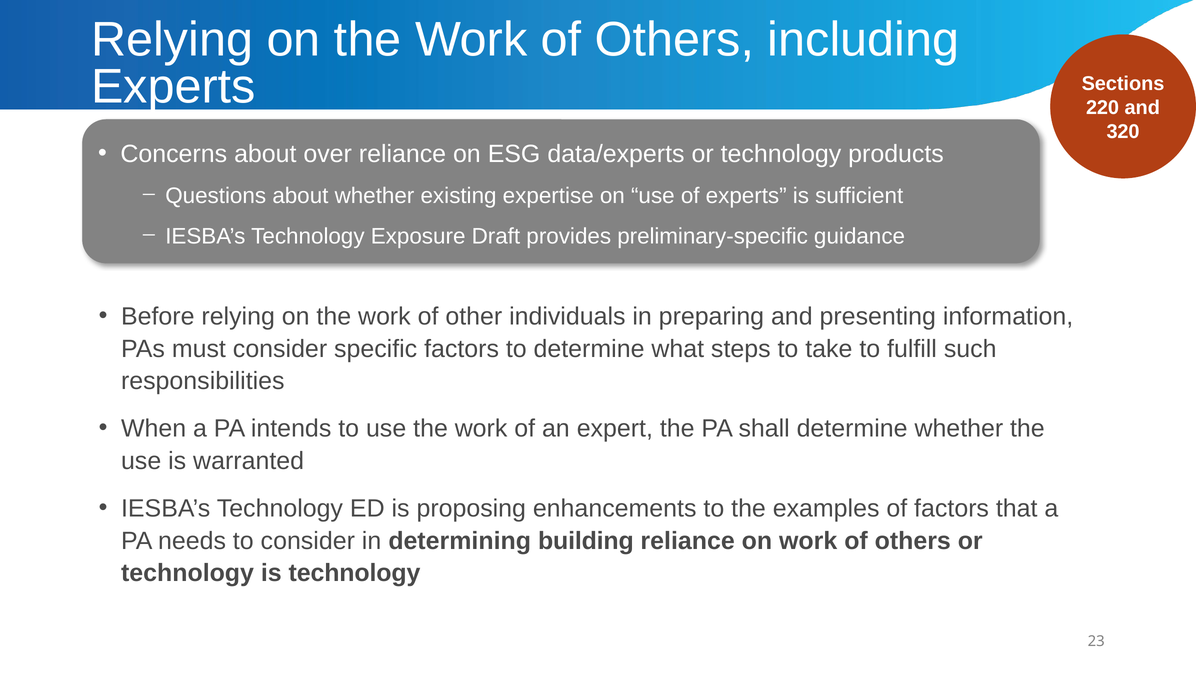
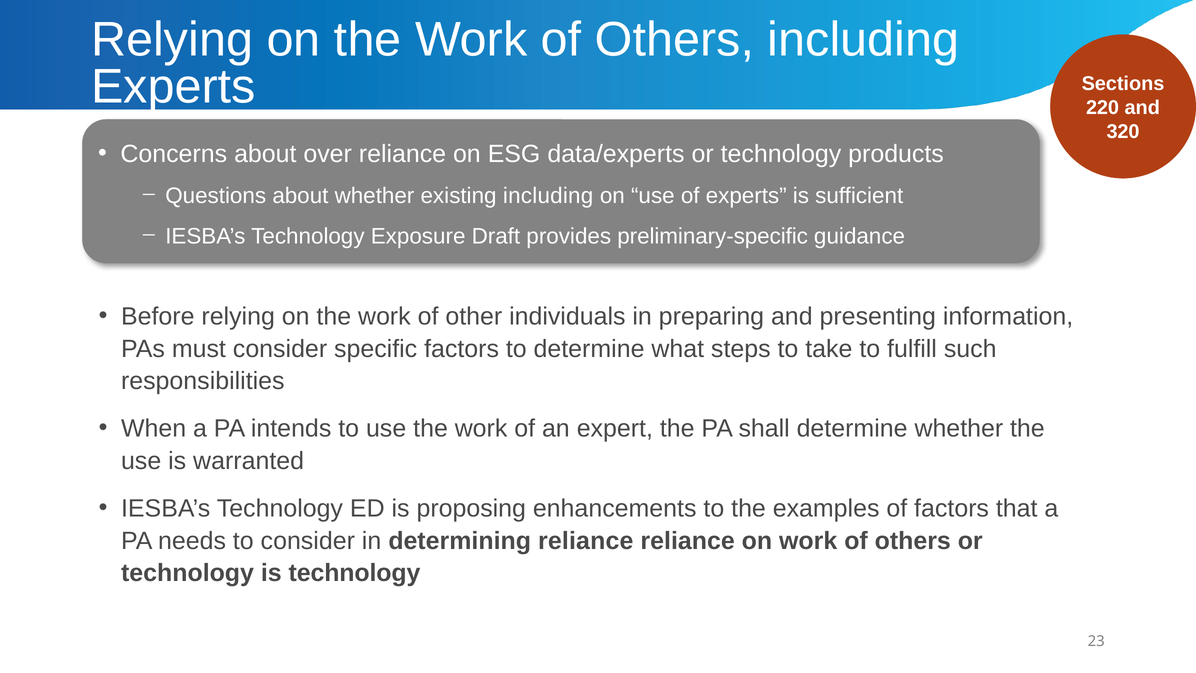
existing expertise: expertise -> including (548, 196)
determining building: building -> reliance (586, 541)
